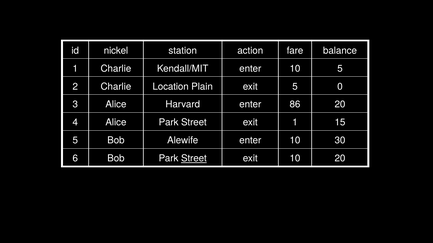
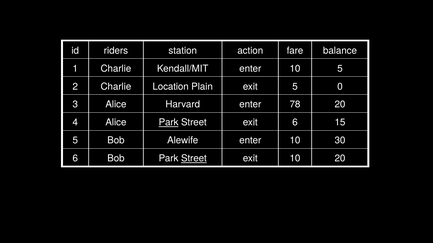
nickel: nickel -> riders (116, 51)
86: 86 -> 78 (295, 105)
Park underline: none -> present (169, 123)
exit 1: 1 -> 6 (295, 123)
